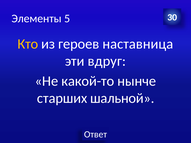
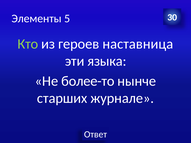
Кто colour: yellow -> light green (28, 44)
вдруг: вдруг -> языка (107, 61)
какой-то: какой-то -> более-то (88, 81)
шальной: шальной -> журнале (122, 98)
